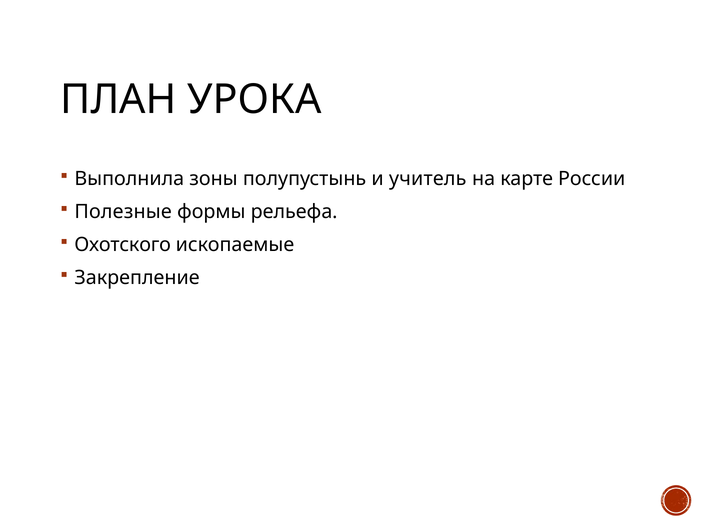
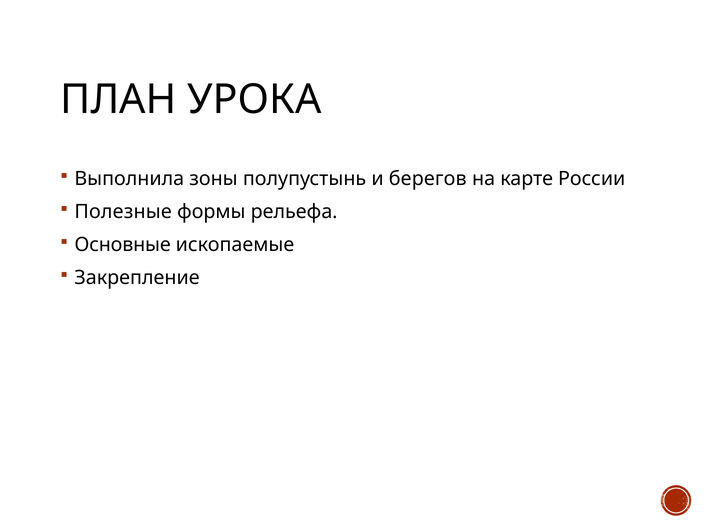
учитель: учитель -> берегов (428, 179)
Охотского: Охотского -> Основные (123, 245)
